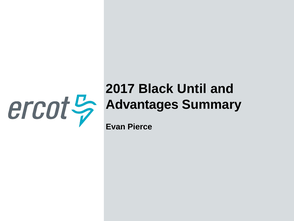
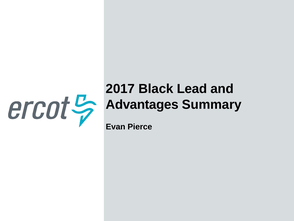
Until: Until -> Lead (192, 89)
